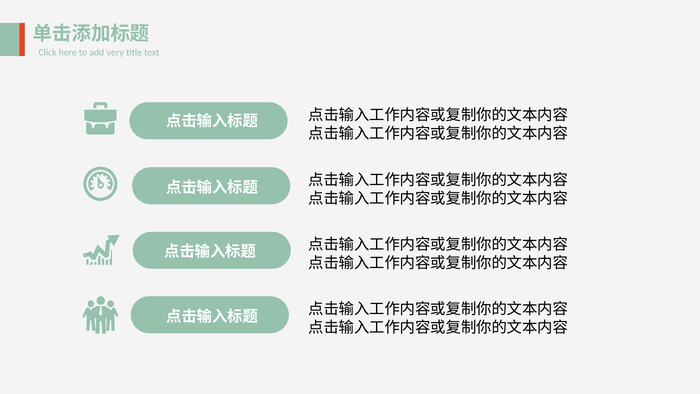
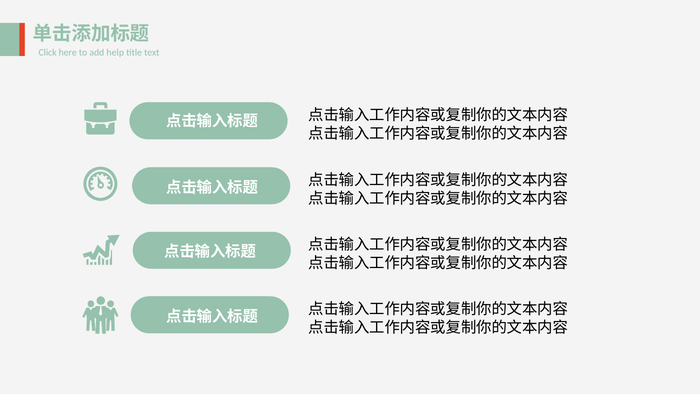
very: very -> help (115, 52)
